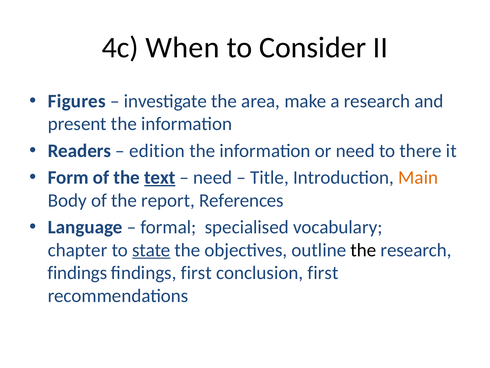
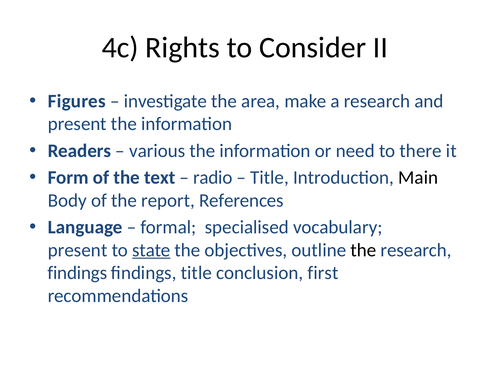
When: When -> Rights (183, 47)
edition: edition -> various (157, 151)
text underline: present -> none (160, 177)
need: need -> radio (213, 177)
Main colour: orange -> black (418, 177)
chapter: chapter -> present (78, 250)
findings first: first -> title (196, 273)
